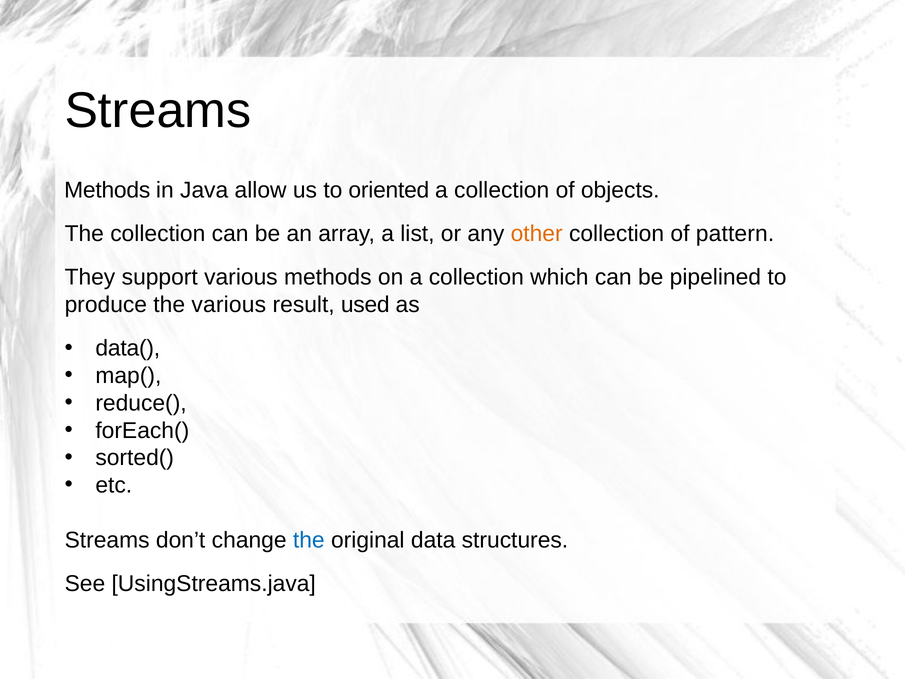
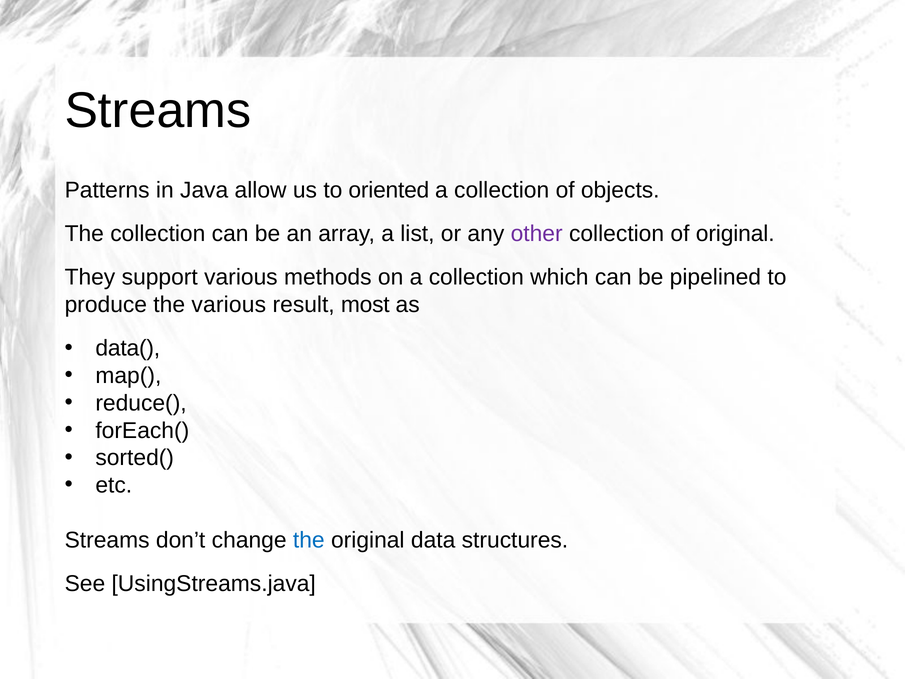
Methods: Methods -> Patterns (107, 190)
other colour: orange -> purple (537, 234)
of pattern: pattern -> original (735, 234)
used: used -> most (365, 305)
